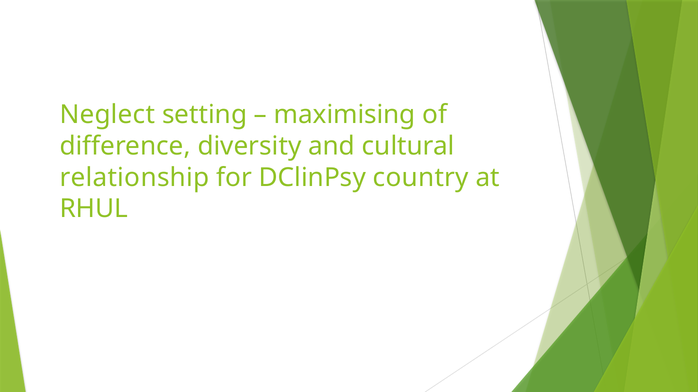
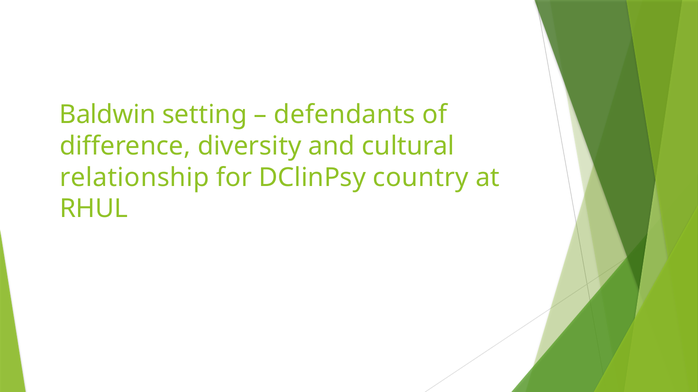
Neglect: Neglect -> Baldwin (108, 115)
maximising: maximising -> defendants (345, 115)
